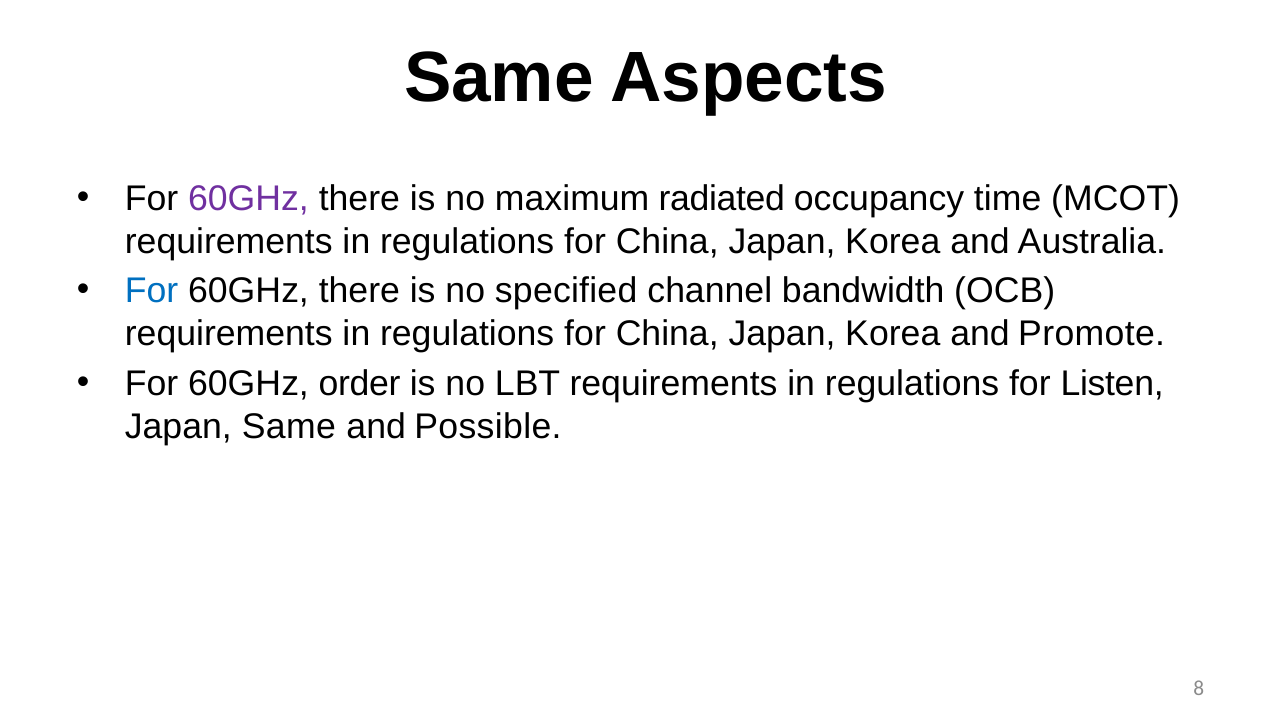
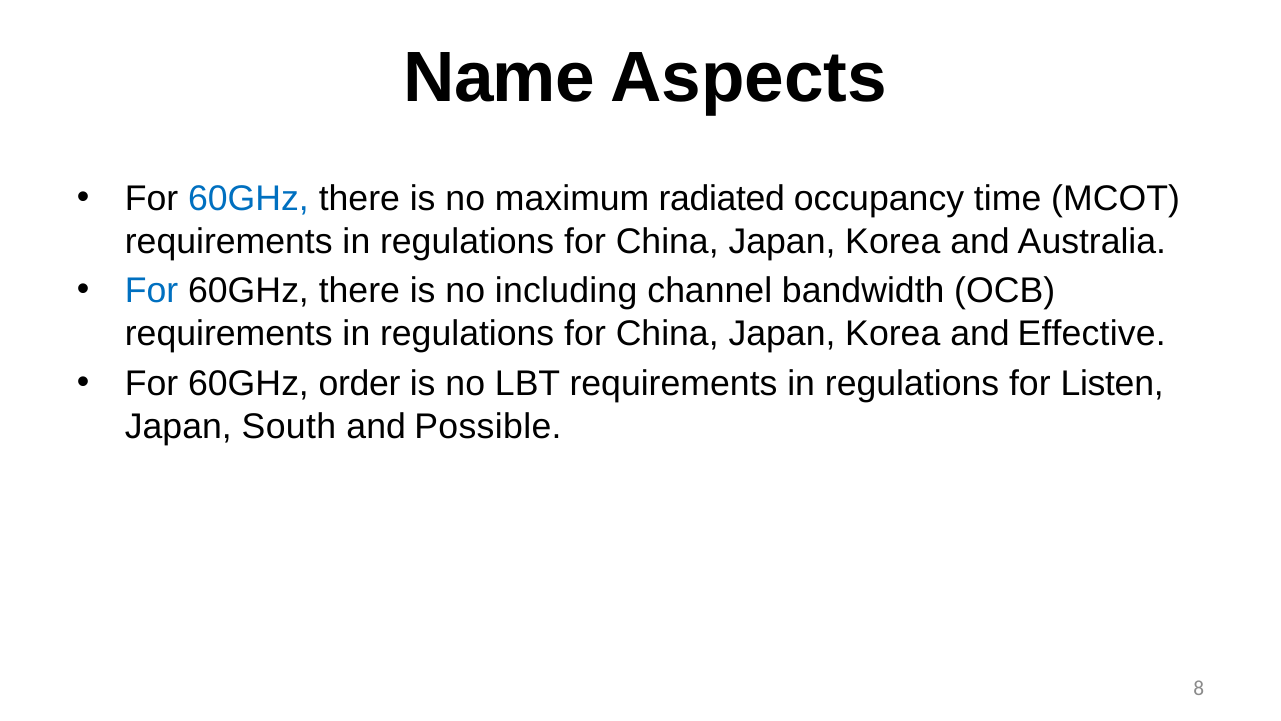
Same: Same -> Name (499, 78)
60GHz colour: purple -> blue (248, 198)
specified: specified -> including (566, 291)
Promote: Promote -> Effective (1092, 334)
Japan Same: Same -> South (289, 426)
